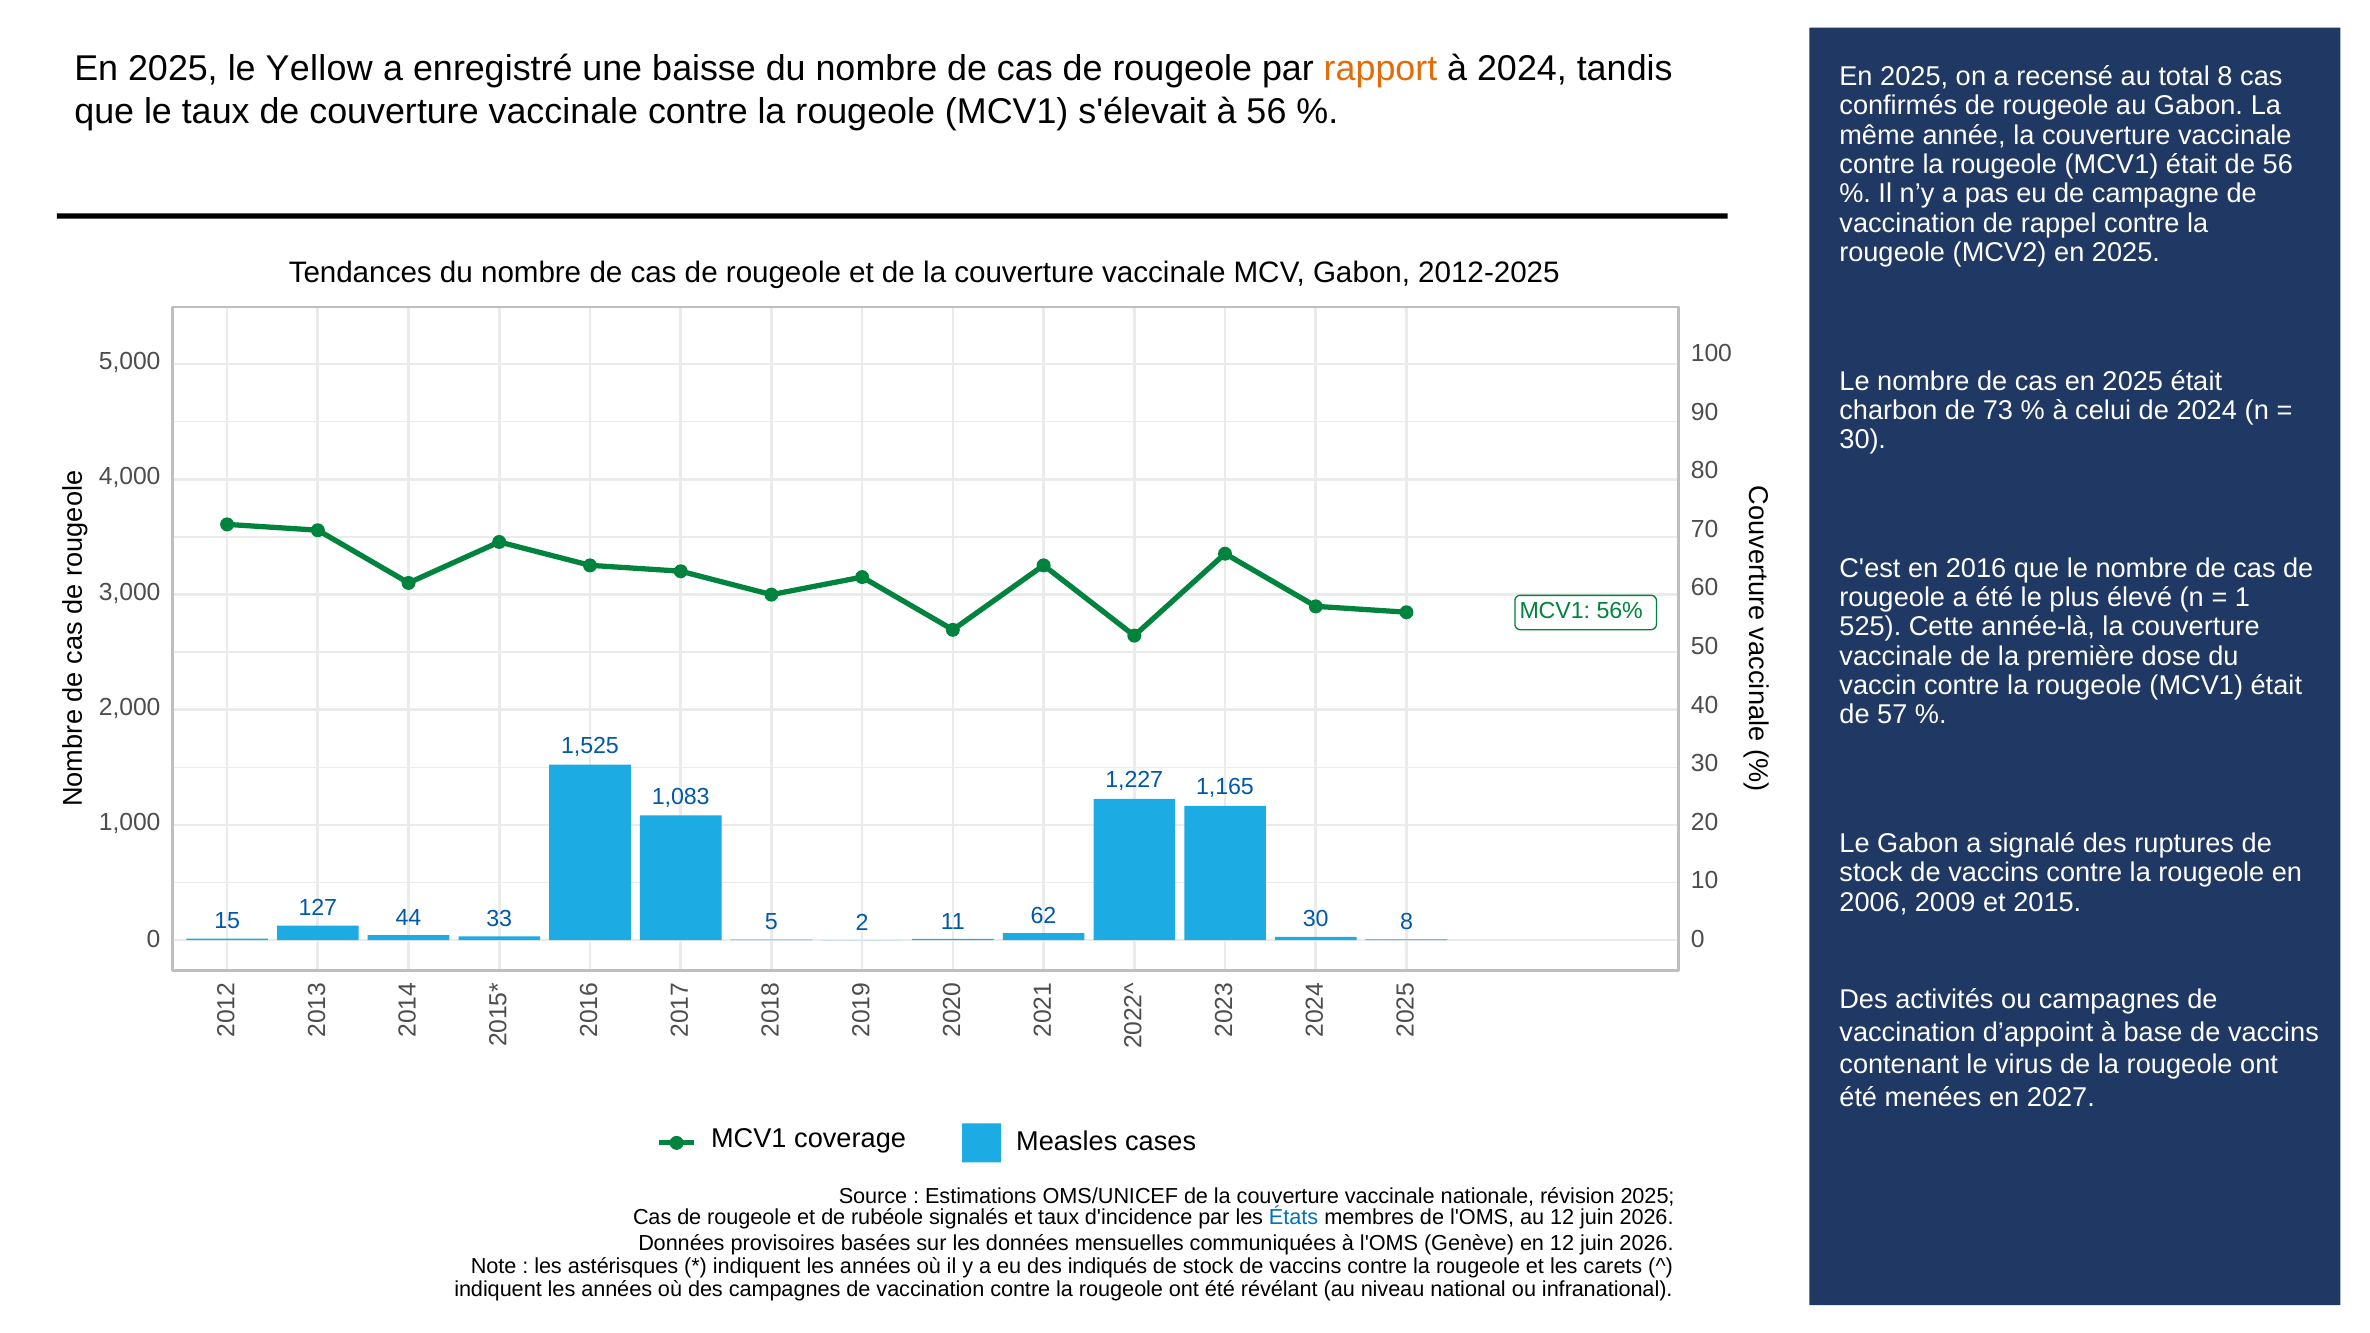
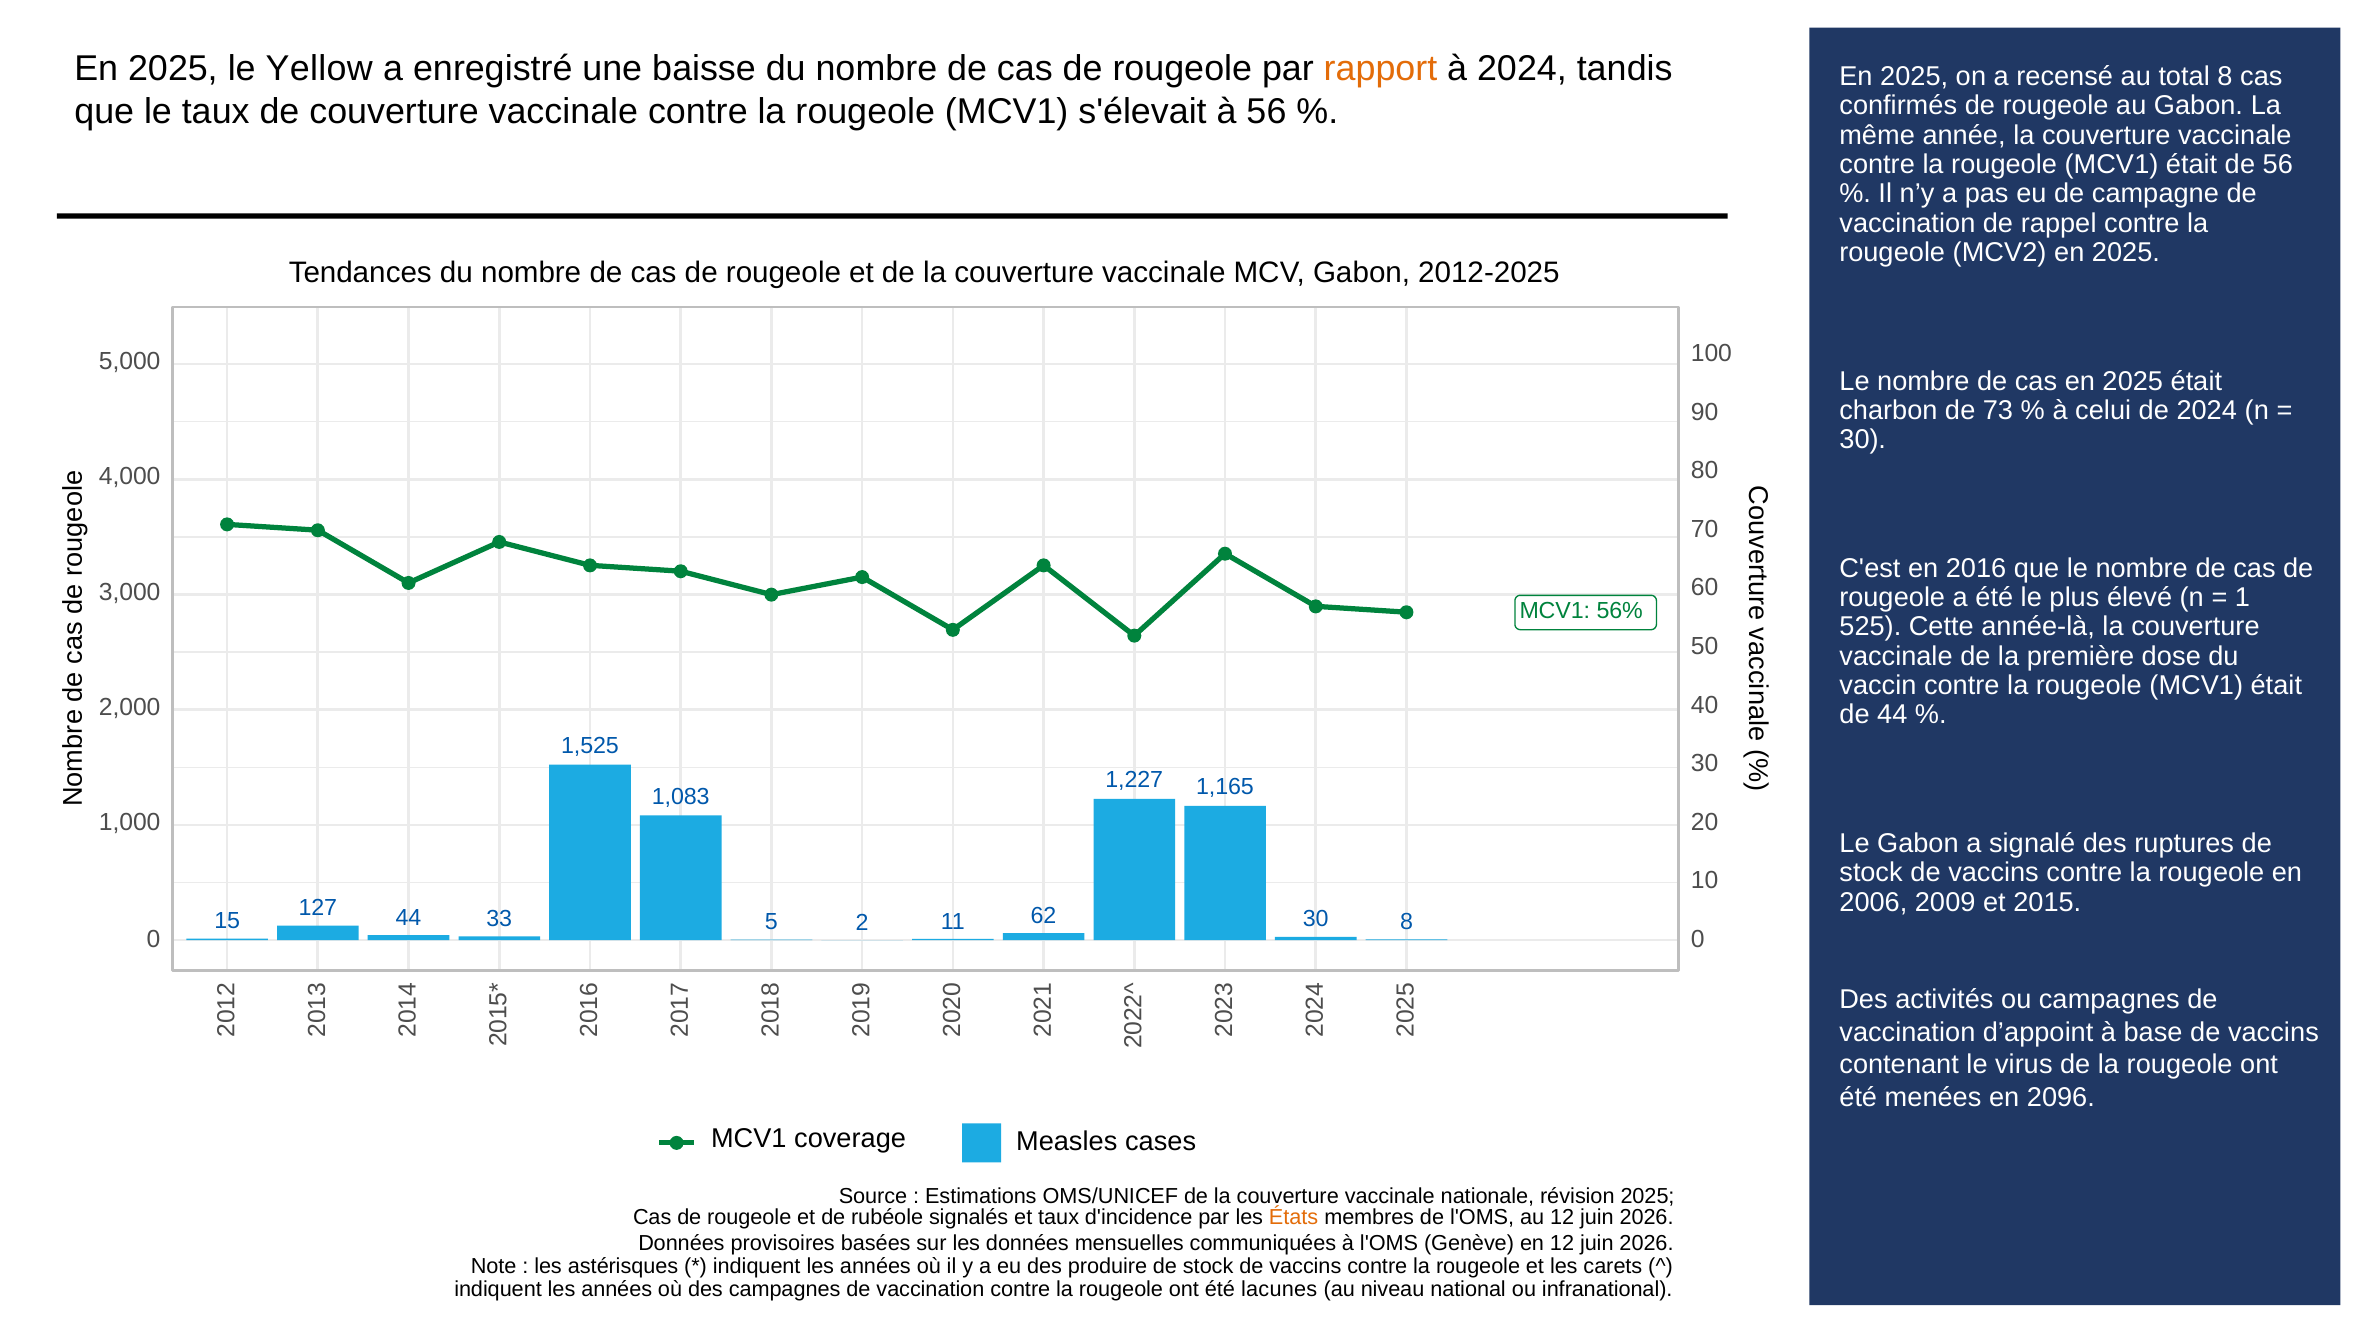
de 57: 57 -> 44 (1892, 715)
2027: 2027 -> 2096 (2061, 1097)
États colour: blue -> orange (1294, 1218)
indiqués: indiqués -> produire (1107, 1266)
révélant: révélant -> lacunes (1279, 1290)
